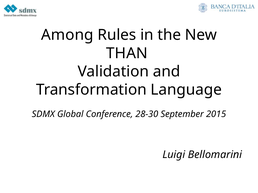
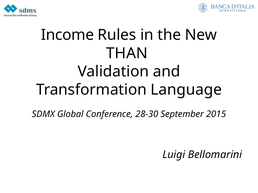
Among: Among -> Income (67, 35)
